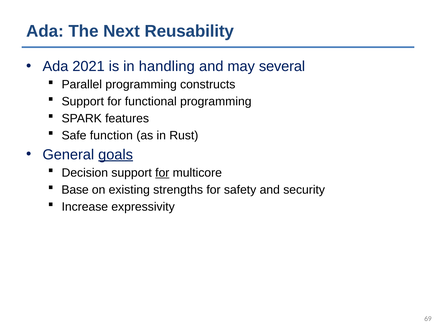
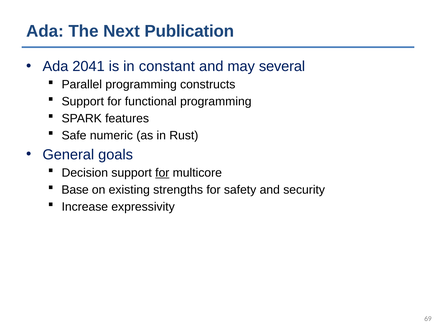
Reusability: Reusability -> Publication (189, 31)
2021: 2021 -> 2041 (89, 66)
handling: handling -> constant (167, 66)
function: function -> numeric (111, 136)
goals underline: present -> none (116, 155)
